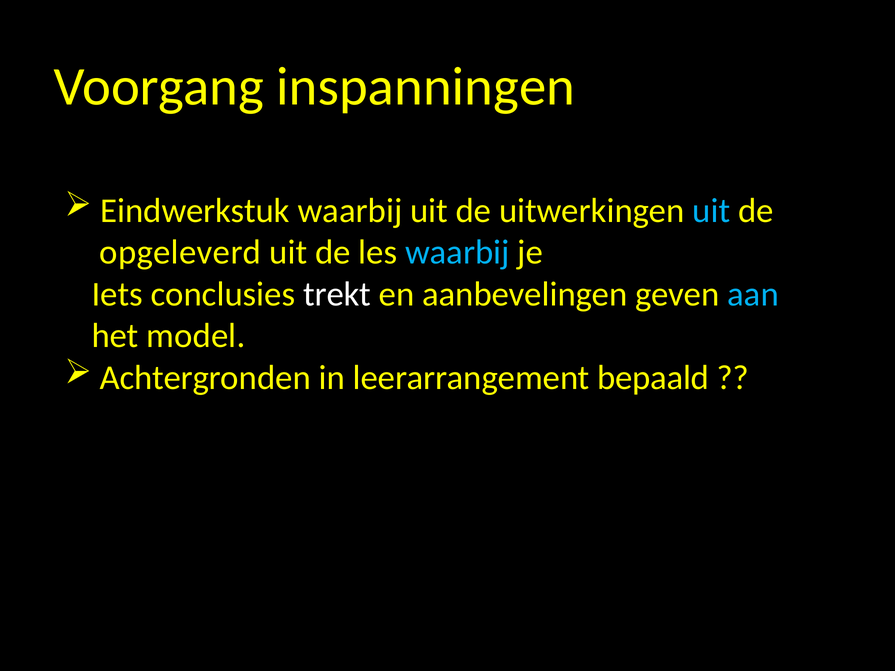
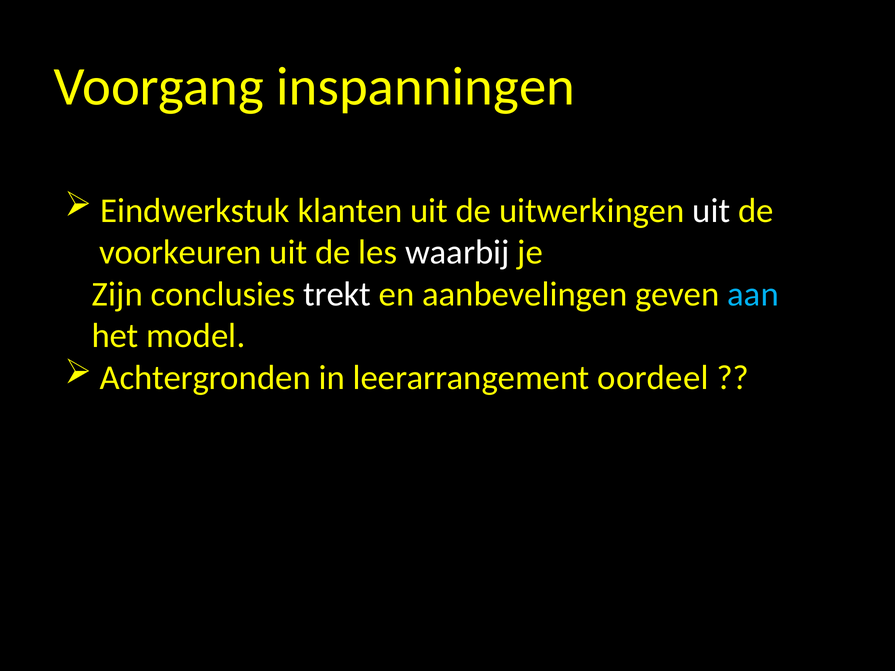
Eindwerkstuk waarbij: waarbij -> klanten (350, 211)
uit colour: light blue -> white (711, 211)
opgeleverd: opgeleverd -> voorkeuren (181, 253)
waarbij colour: light blue -> white (457, 253)
Iets: Iets -> Zijn (117, 294)
bepaald: bepaald -> oordeel (653, 378)
